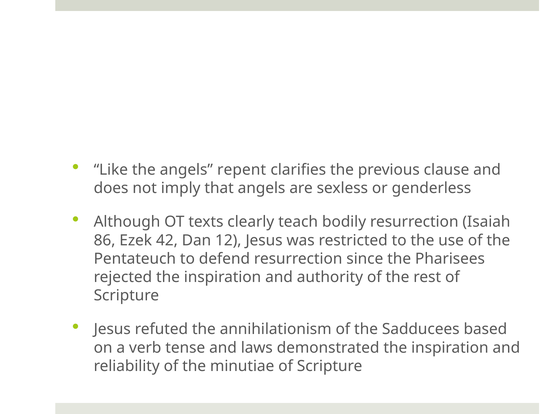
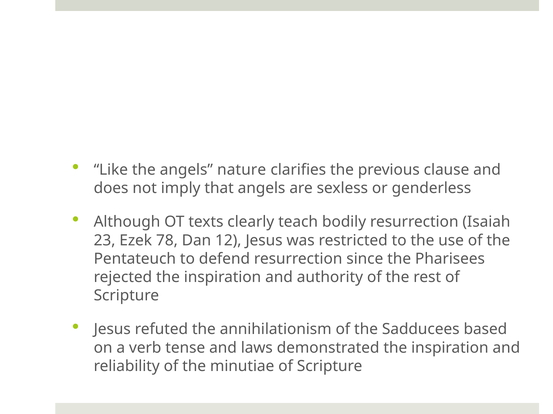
repent: repent -> nature (242, 170)
86: 86 -> 23 (105, 241)
42: 42 -> 78 (167, 241)
